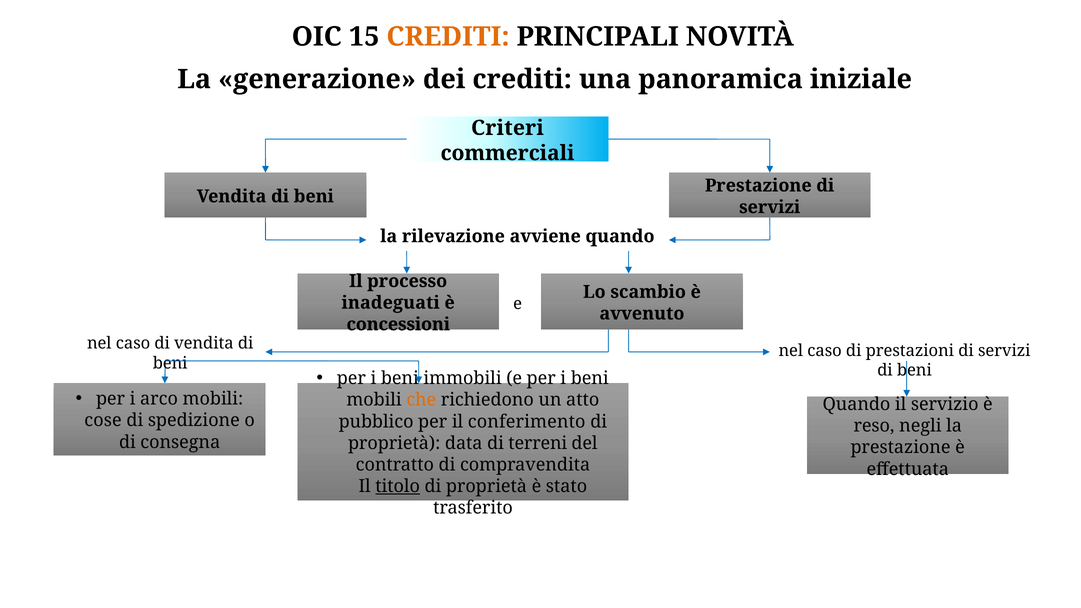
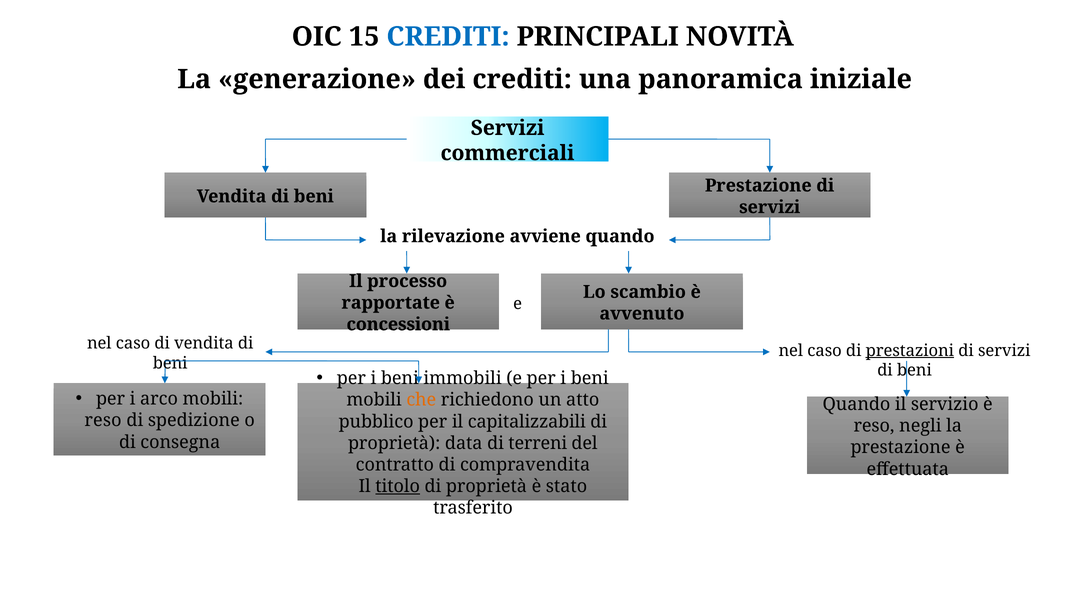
CREDITI colour: orange -> blue (448, 37)
Criteri: Criteri -> Servizi (508, 128)
inadeguati: inadeguati -> rapportate (391, 303)
prestazioni underline: none -> present (910, 351)
cose: cose -> reso (103, 421)
conferimento: conferimento -> capitalizzabili (527, 422)
